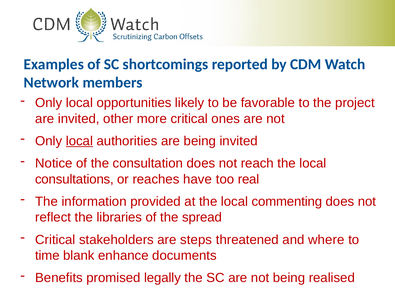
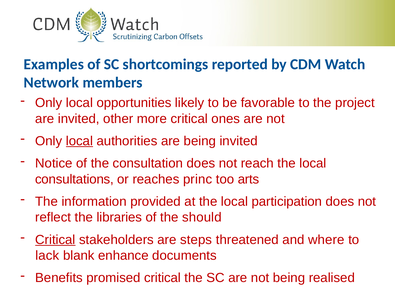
have: have -> princ (198, 179)
real: real -> arts (249, 179)
commenting: commenting -> participation (287, 202)
spread: spread -> should (202, 218)
Critical underline: none -> present (55, 240)
time: time -> lack (47, 256)
promised legally: legally -> critical (163, 278)
